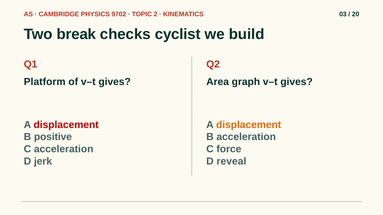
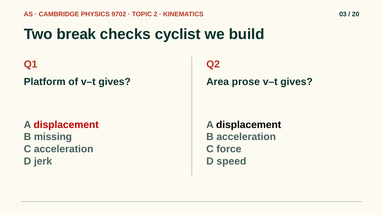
graph: graph -> prose (246, 82)
displacement colour: orange -> black (249, 125)
positive: positive -> missing (53, 137)
reveal: reveal -> speed (231, 162)
